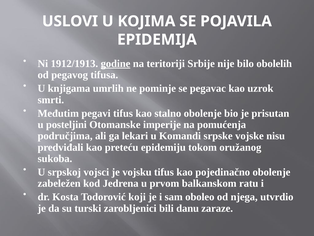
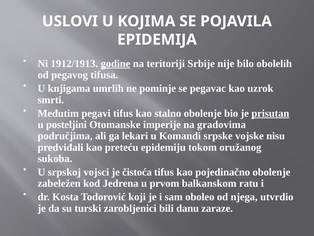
prisutan underline: none -> present (270, 113)
pomućenja: pomućenja -> gradovima (222, 124)
vojsku: vojsku -> čistoća (137, 172)
